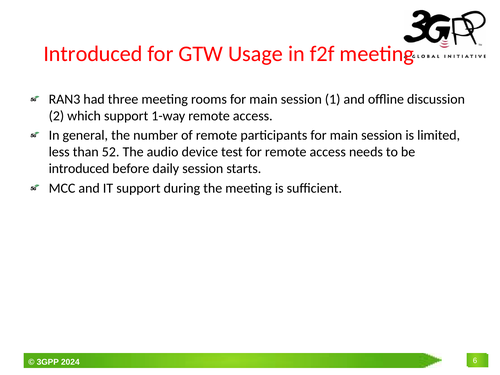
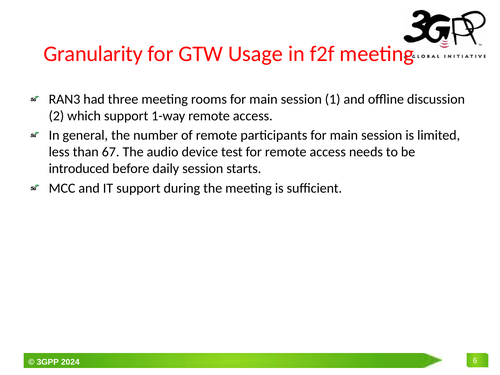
Introduced: Introduced -> Granularity (93, 54)
52: 52 -> 67 (111, 152)
